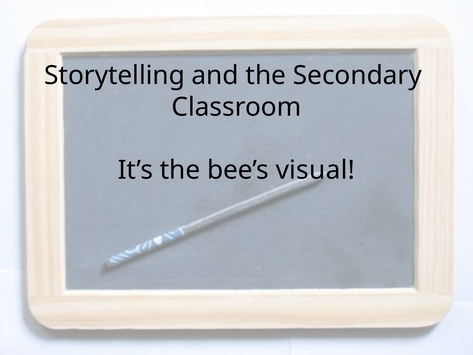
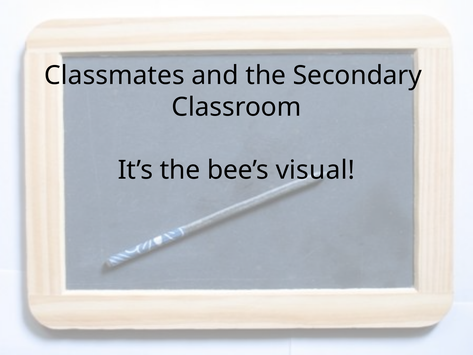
Storytelling: Storytelling -> Classmates (114, 75)
